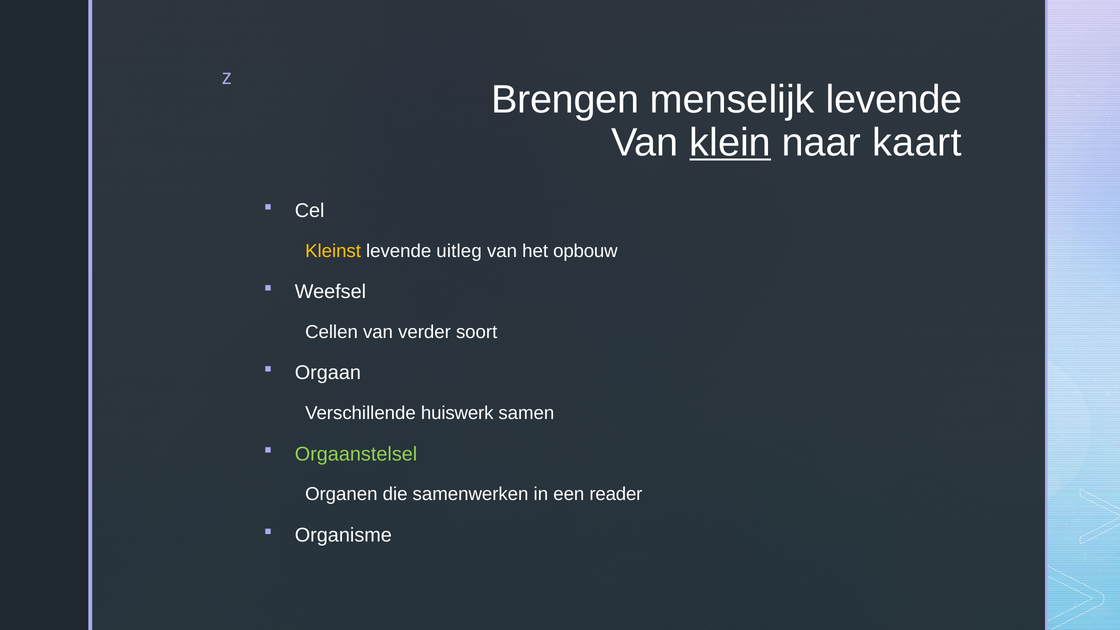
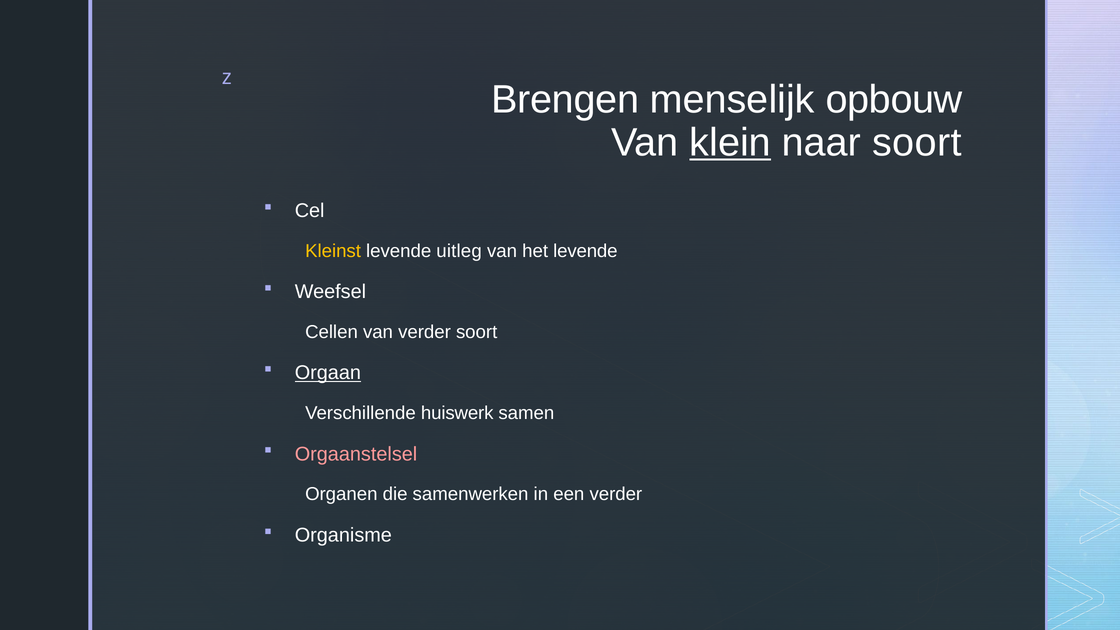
menselijk levende: levende -> opbouw (894, 100)
naar kaart: kaart -> soort (917, 142)
het opbouw: opbouw -> levende (585, 251)
Orgaan underline: none -> present (328, 373)
Orgaanstelsel colour: light green -> pink (356, 454)
een reader: reader -> verder (616, 494)
